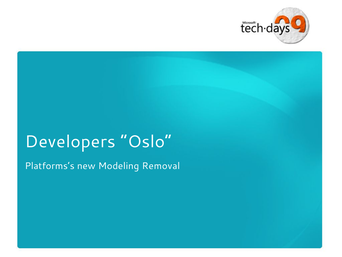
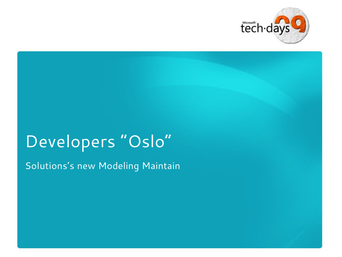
Platforms’s: Platforms’s -> Solutions’s (50, 166)
Removal: Removal -> Maintain (161, 166)
